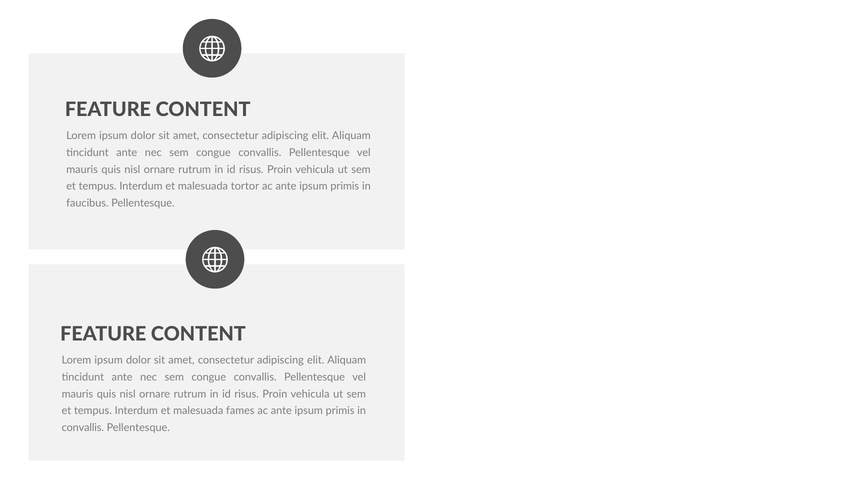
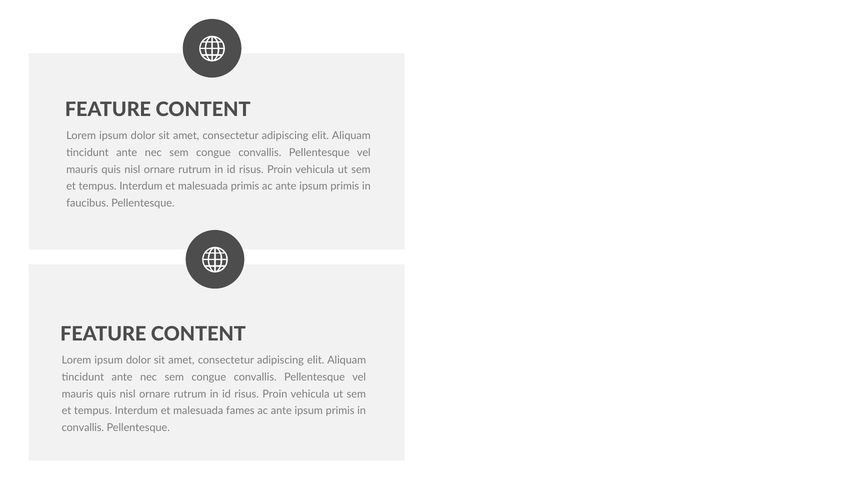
malesuada tortor: tortor -> primis (245, 186)
